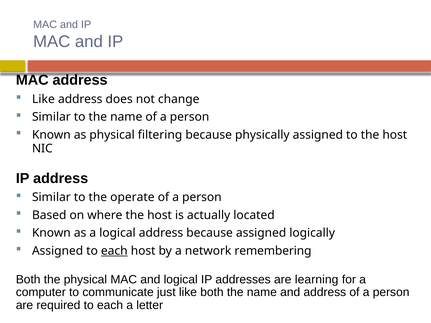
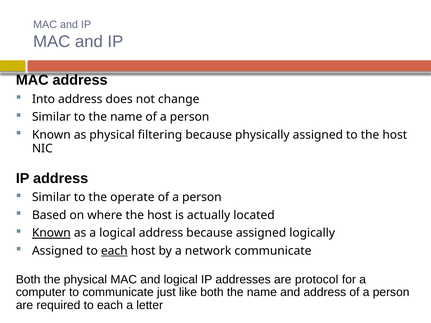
Like: Like -> Into (43, 99)
Known underline: none -> present (51, 233)
network remembering: remembering -> communicate (273, 251)
learning: learning -> protocol (317, 280)
